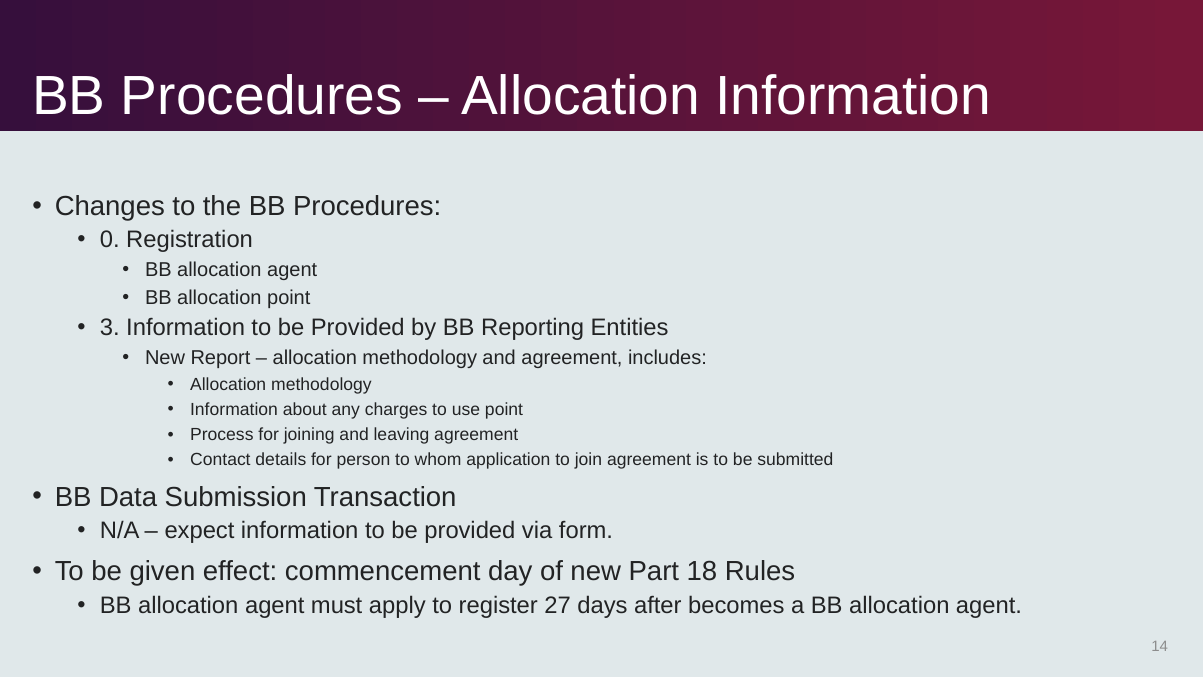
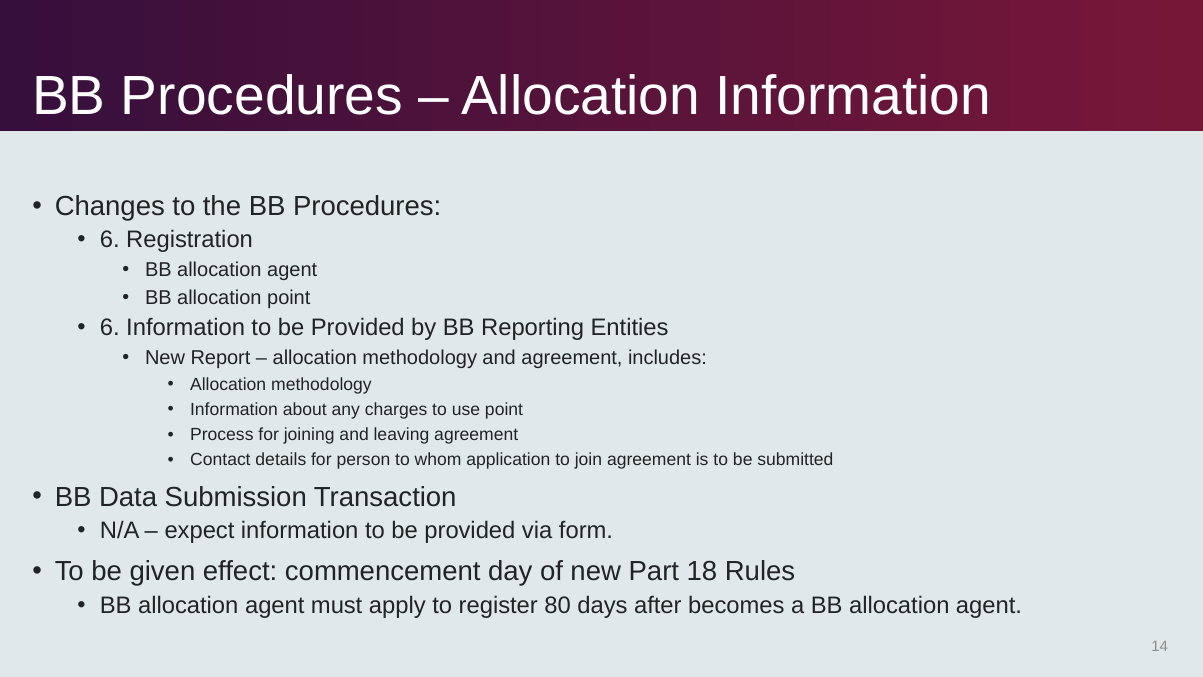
0: 0 -> 6 (110, 240)
3: 3 -> 6 (110, 328)
27: 27 -> 80 (558, 605)
